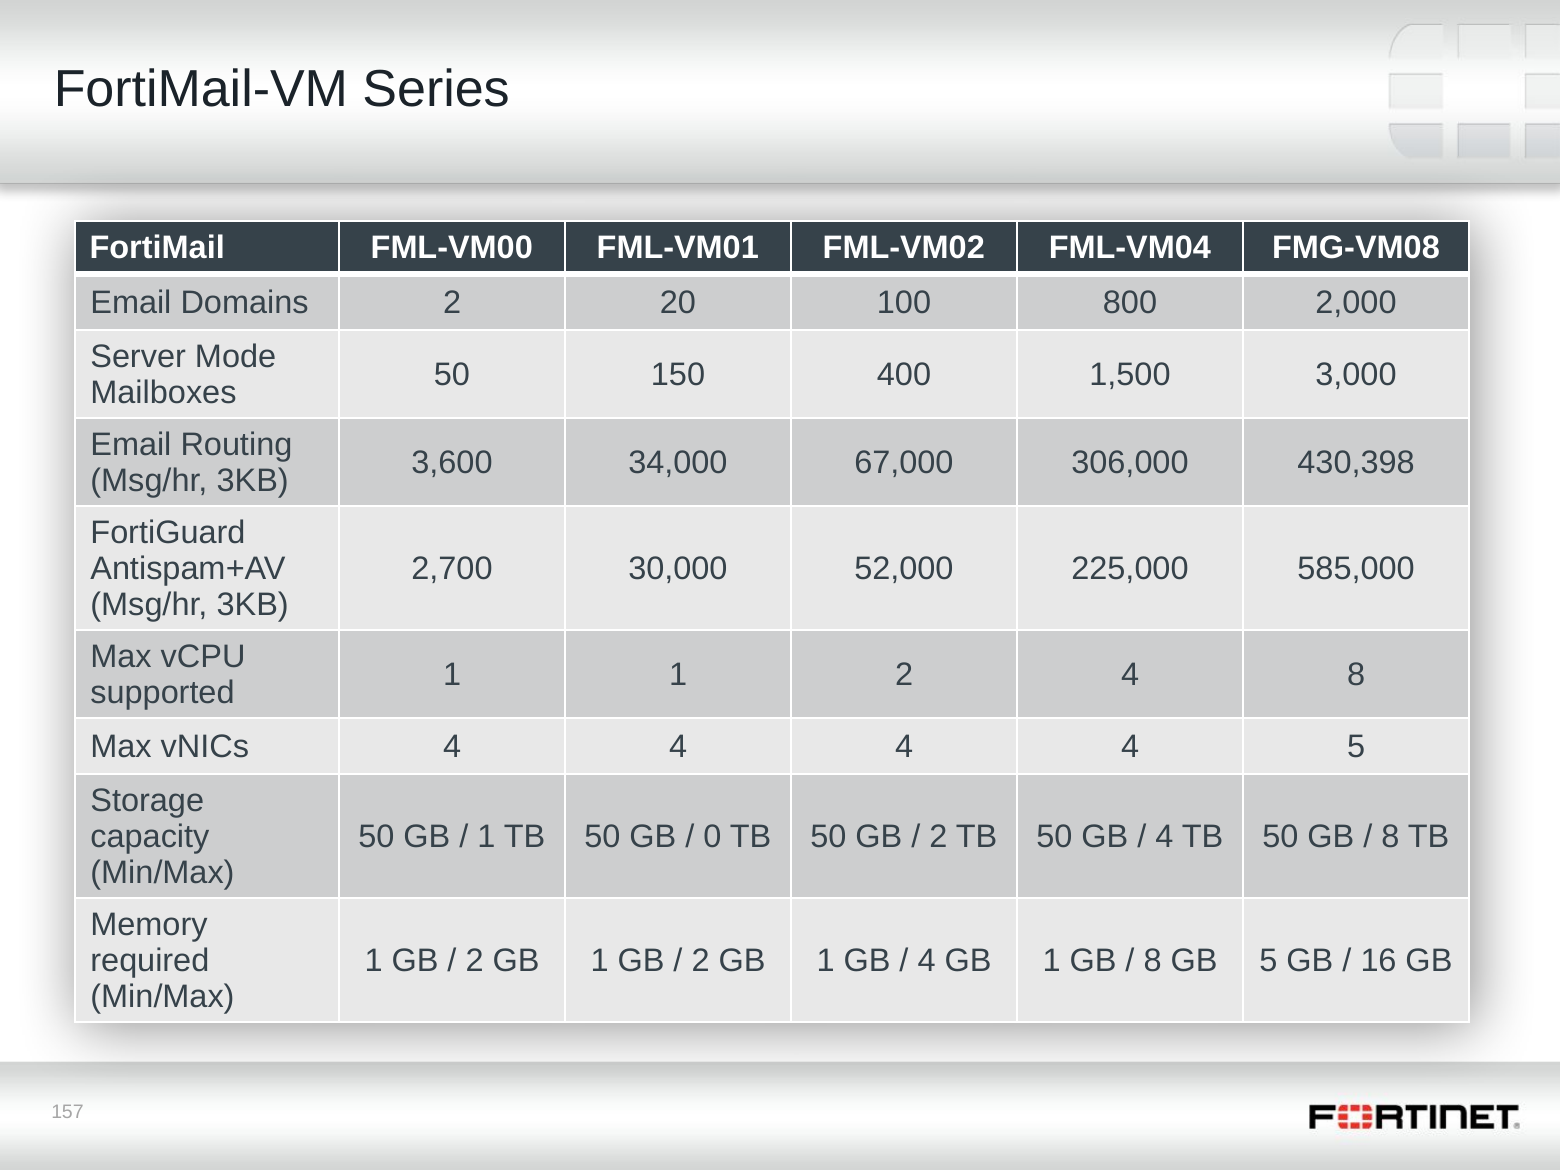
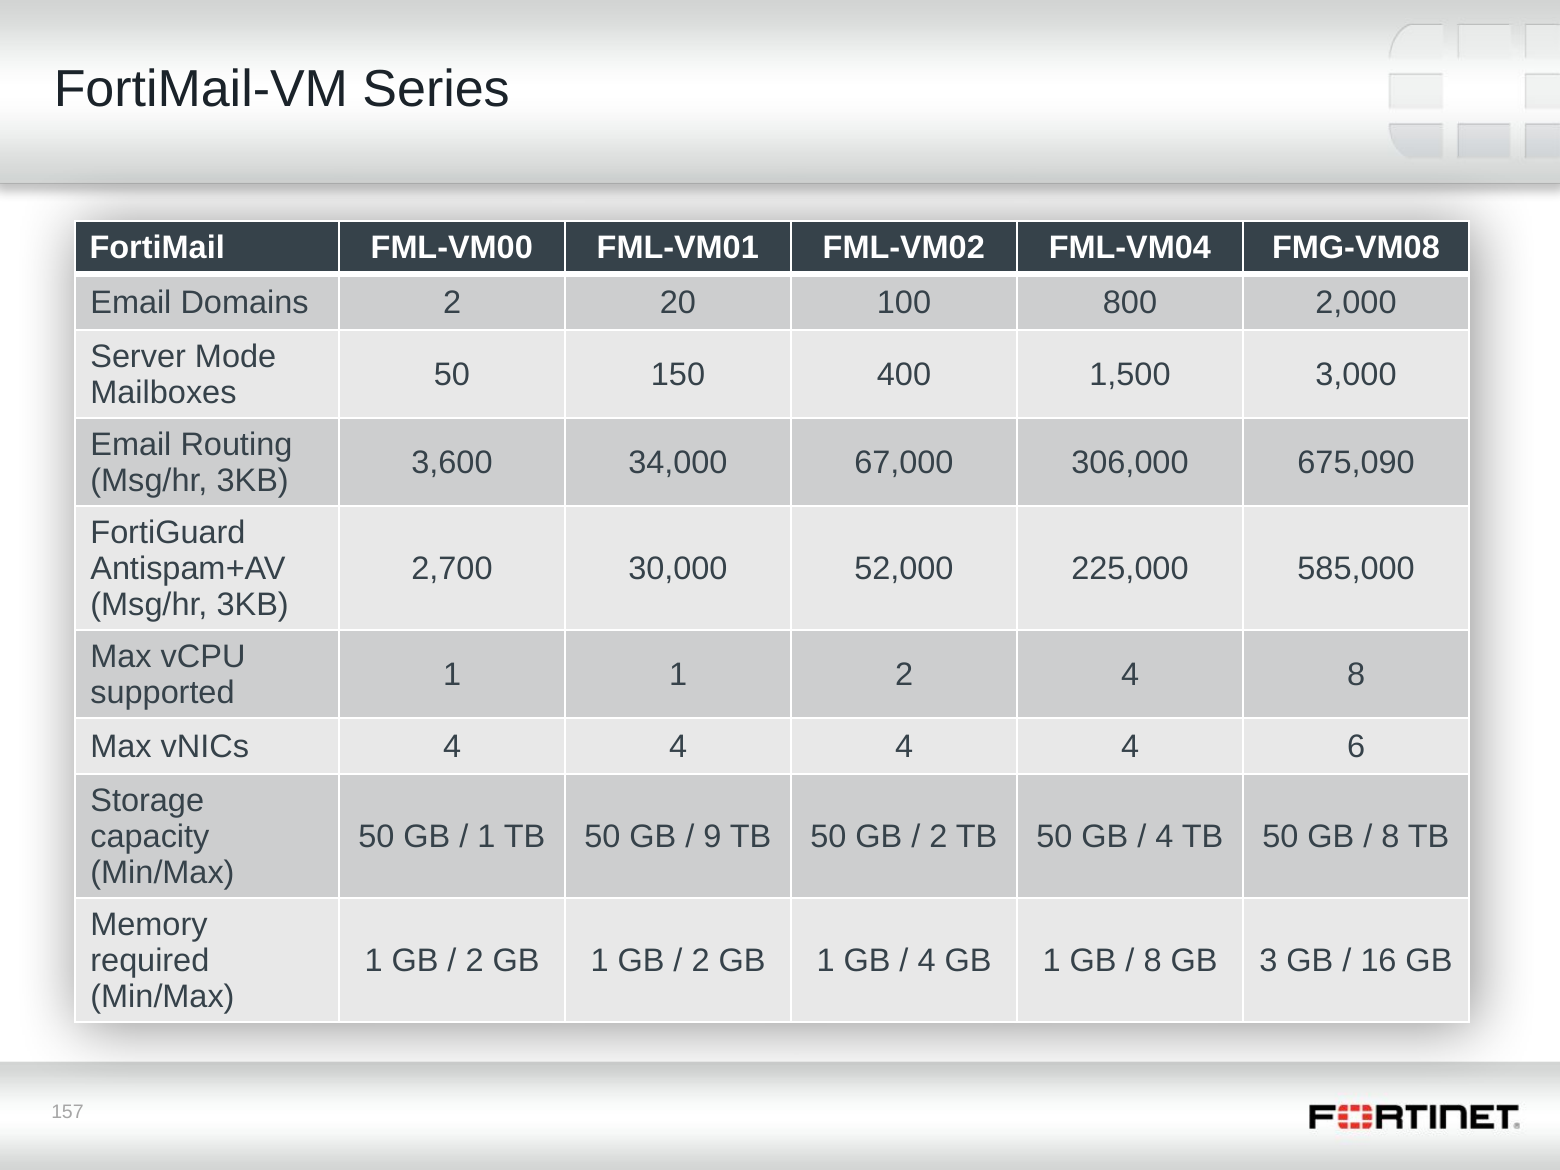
430,398: 430,398 -> 675,090 (1356, 463)
4 5: 5 -> 6 (1356, 747)
0: 0 -> 9 (712, 837)
GB 5: 5 -> 3 (1269, 961)
